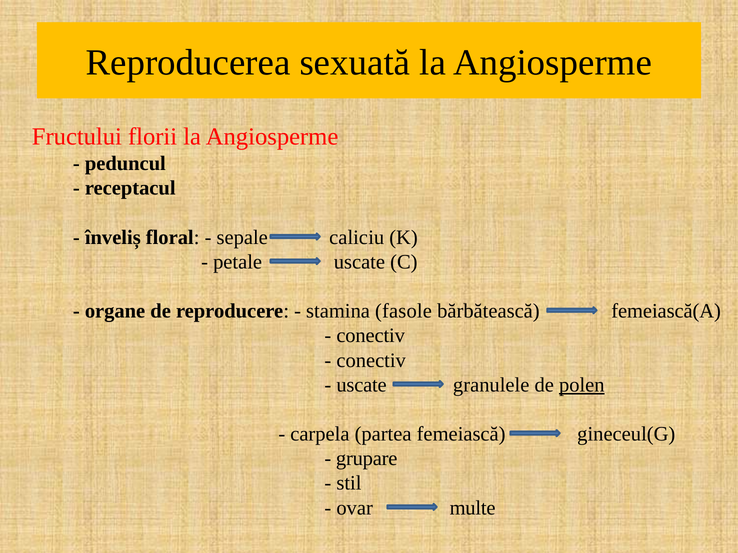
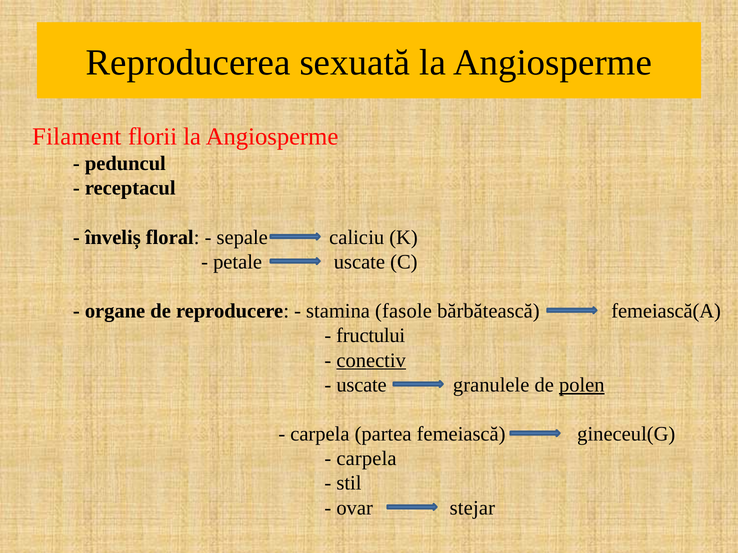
Fructului: Fructului -> Filament (77, 137)
conectiv: conectiv -> fructului (371, 336)
conectiv underline: none -> present (371, 361)
grupare: grupare -> carpela (366, 459)
multe: multe -> stejar (472, 508)
